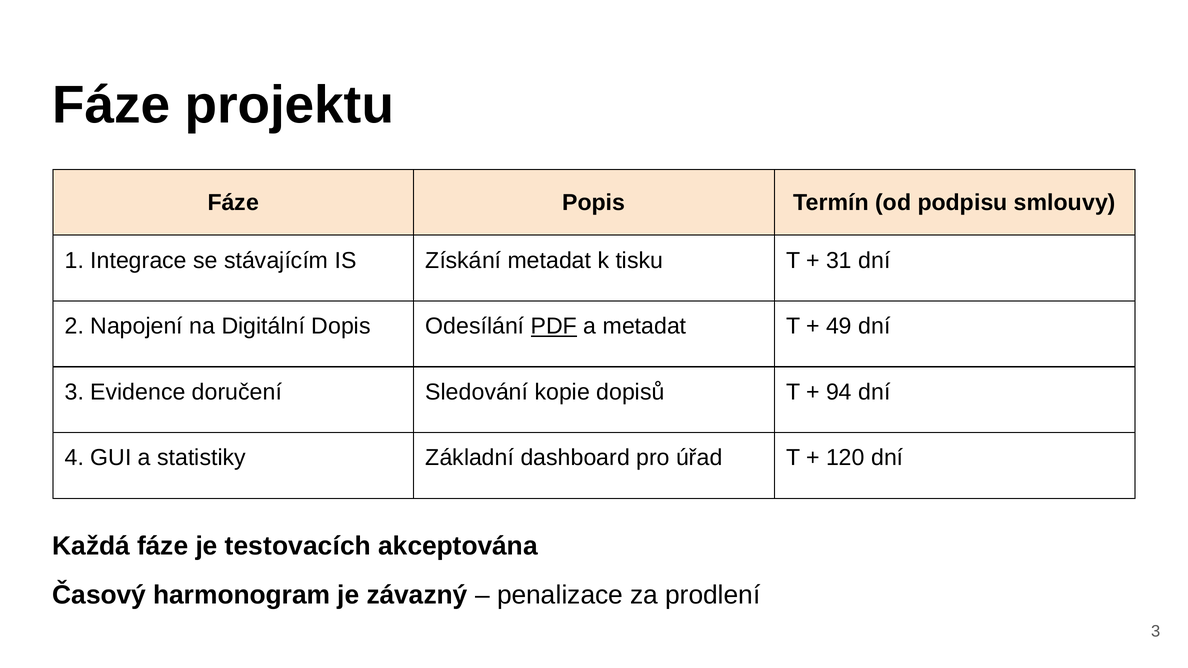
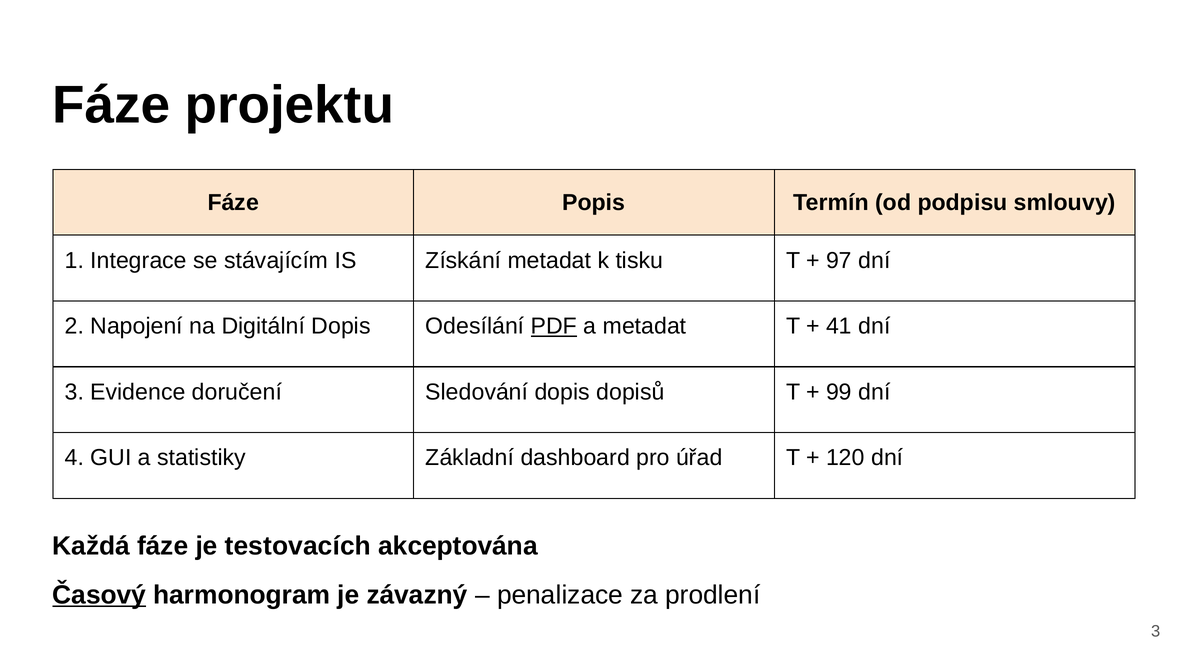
31: 31 -> 97 (839, 261)
49: 49 -> 41 (839, 326)
Sledování kopie: kopie -> dopis (562, 392)
94: 94 -> 99 (839, 392)
Časový underline: none -> present (99, 595)
